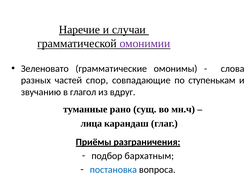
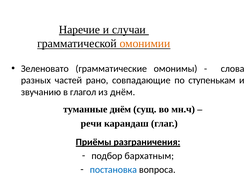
омонимии colour: purple -> orange (145, 44)
спор: спор -> рано (97, 80)
из вдруг: вдруг -> днём (123, 92)
туманные рано: рано -> днём (120, 109)
лица: лица -> речи (91, 123)
